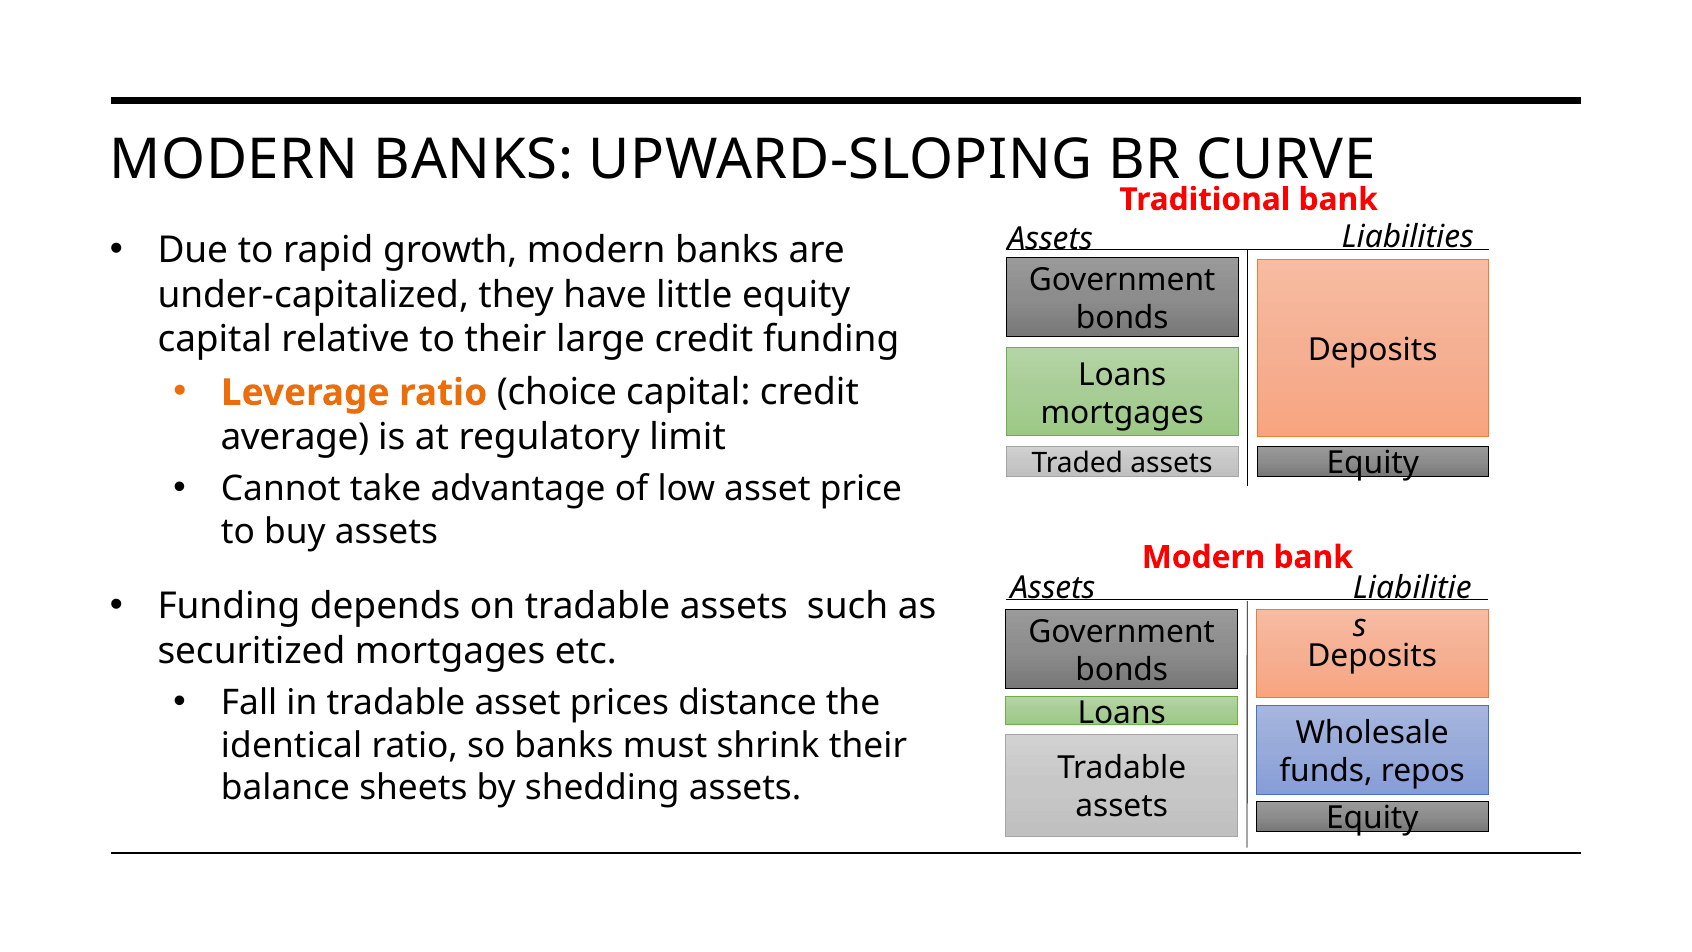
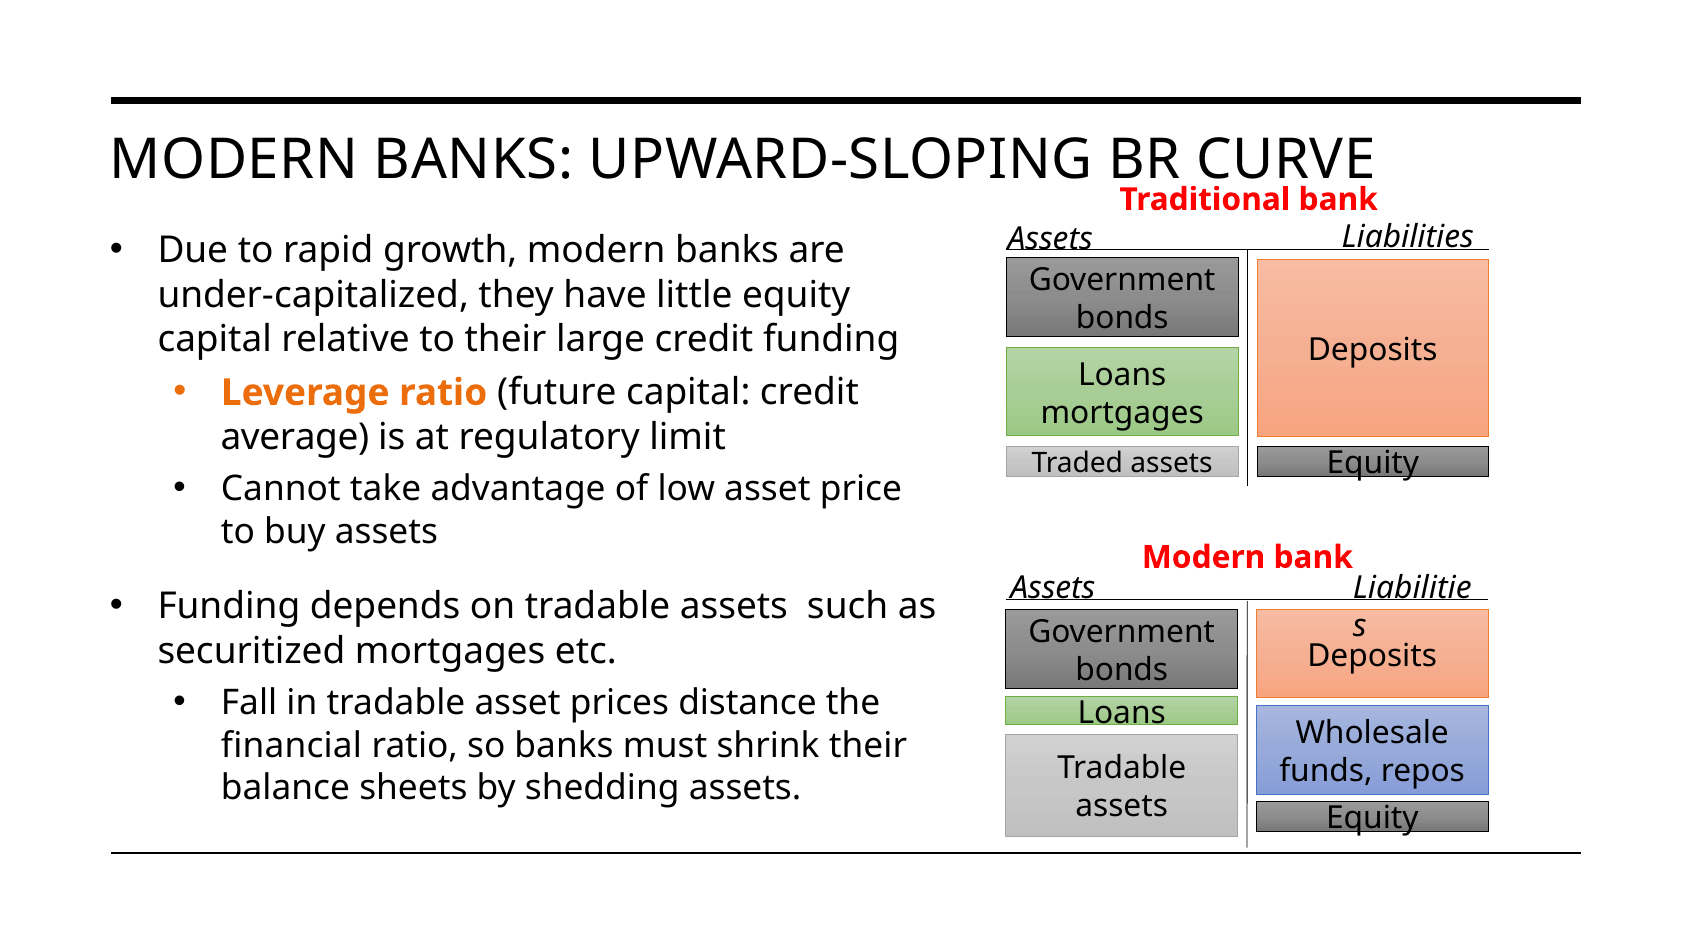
choice: choice -> future (557, 393)
identical: identical -> financial (292, 745)
